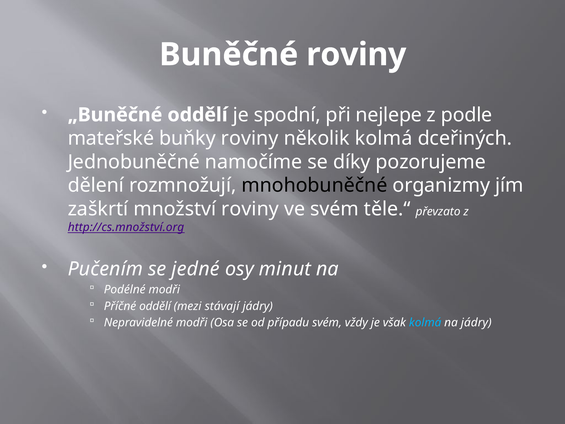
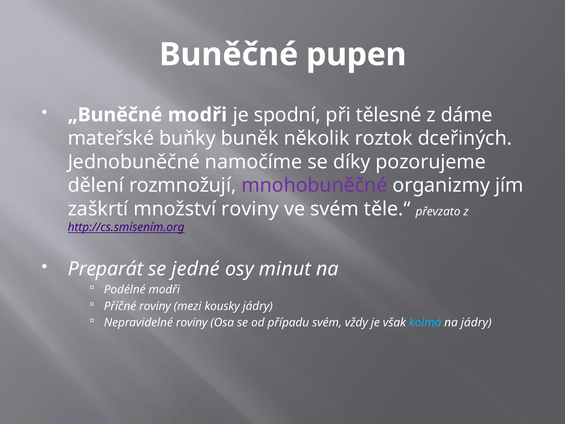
Buněčné roviny: roviny -> pupen (356, 55)
„Buněčné oddělí: oddělí -> modři (197, 115)
nejlepe: nejlepe -> tělesné (389, 115)
podle: podle -> dáme (467, 115)
buňky roviny: roviny -> buněk (250, 138)
několik kolmá: kolmá -> roztok (384, 138)
mnohobuněčné colour: black -> purple (314, 185)
http://cs.množství.org: http://cs.množství.org -> http://cs.smísením.org (126, 227)
Pučením: Pučením -> Preparát (106, 269)
Příčné oddělí: oddělí -> roviny (155, 306)
stávají: stávají -> kousky (222, 306)
Nepravidelné modři: modři -> roviny (192, 323)
